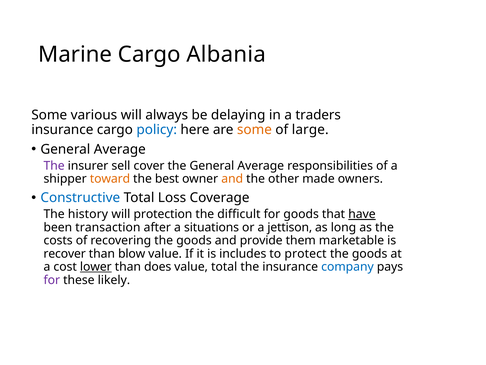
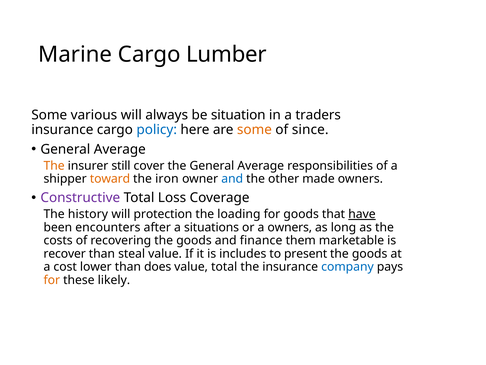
Albania: Albania -> Lumber (226, 54)
delaying: delaying -> situation (238, 115)
large: large -> since (310, 130)
The colour: purple -> orange (54, 166)
sell: sell -> still (121, 166)
best: best -> iron (167, 179)
and colour: orange -> blue (232, 179)
Constructive colour: blue -> purple (80, 198)
difficult: difficult -> loading (239, 214)
transaction: transaction -> encounters (108, 227)
a jettison: jettison -> owners (290, 227)
provide: provide -> finance (261, 240)
blow: blow -> steal (132, 253)
protect: protect -> present (306, 253)
lower underline: present -> none (96, 266)
for colour: purple -> orange (52, 280)
